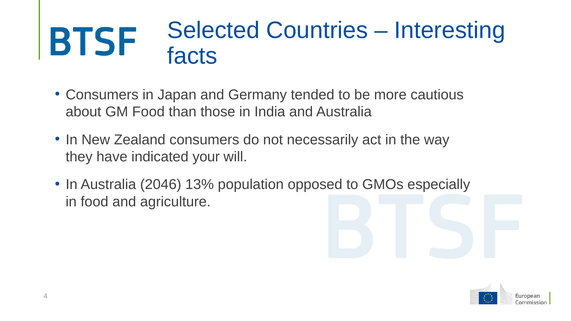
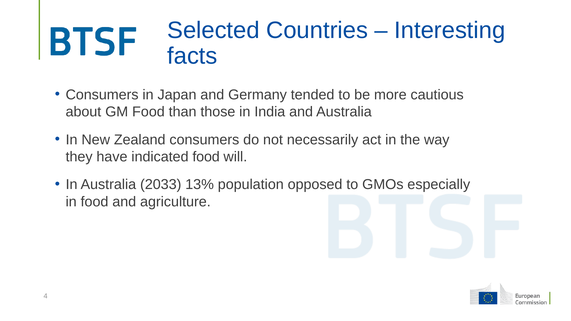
indicated your: your -> food (206, 157)
2046: 2046 -> 2033 (161, 185)
